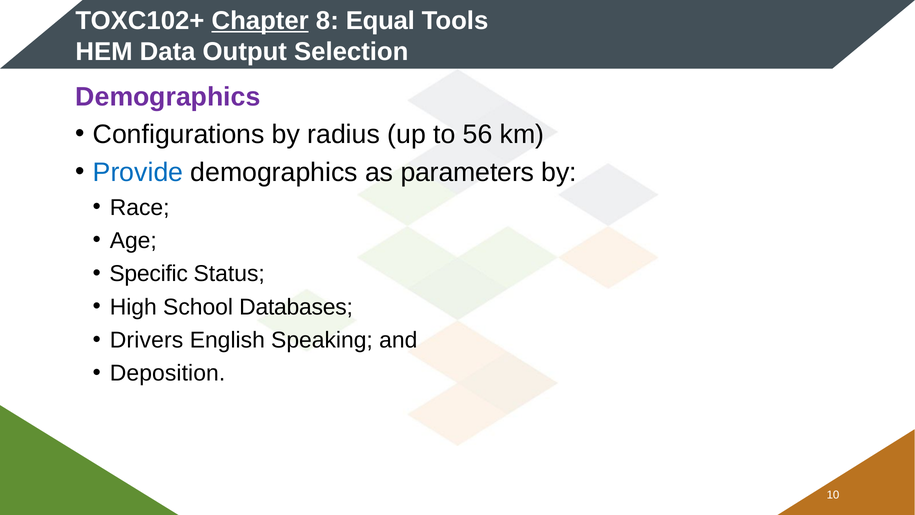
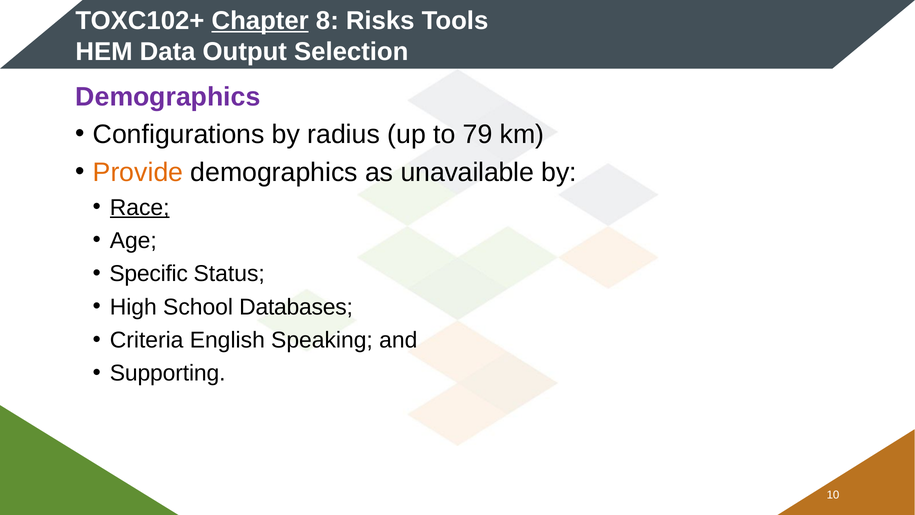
Equal: Equal -> Risks (380, 21)
56: 56 -> 79 (478, 134)
Provide colour: blue -> orange (138, 172)
parameters: parameters -> unavailable (467, 172)
Race underline: none -> present (140, 207)
Drivers: Drivers -> Criteria (147, 340)
Deposition: Deposition -> Supporting (168, 373)
